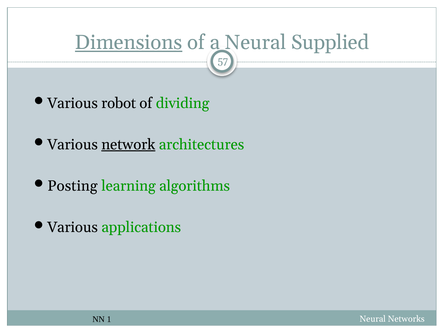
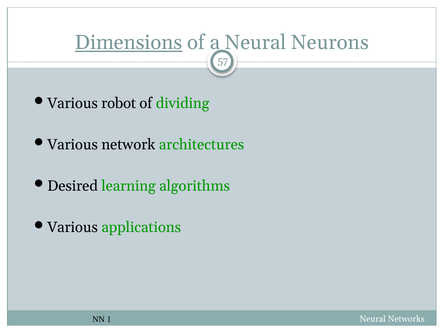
Supplied: Supplied -> Neurons (330, 43)
network underline: present -> none (128, 145)
Posting: Posting -> Desired (73, 186)
